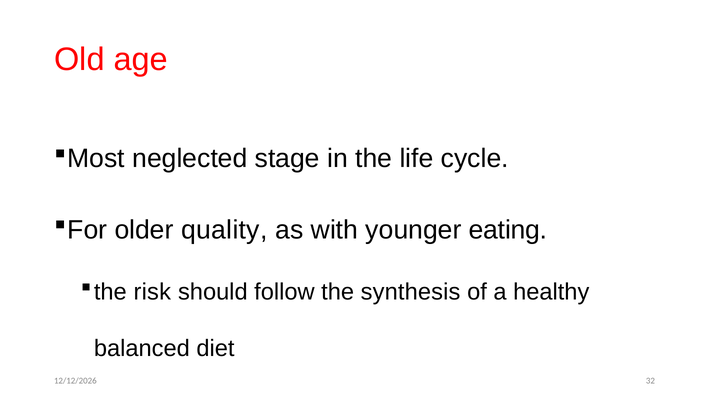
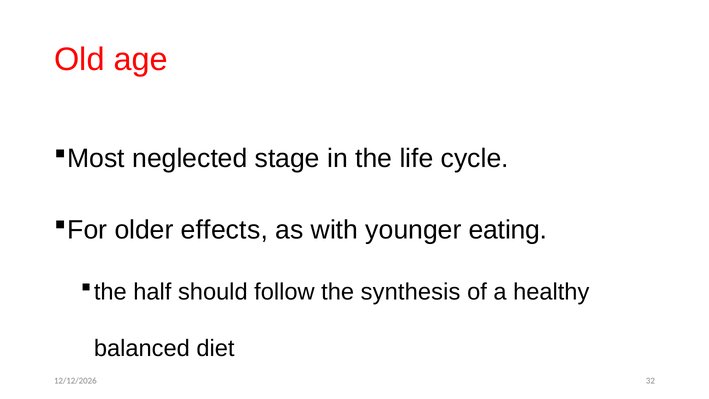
quality: quality -> effects (224, 230)
risk: risk -> half (152, 292)
